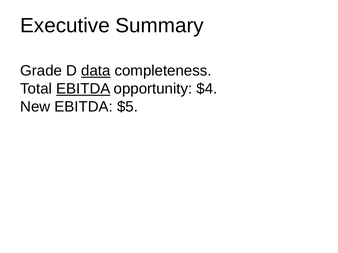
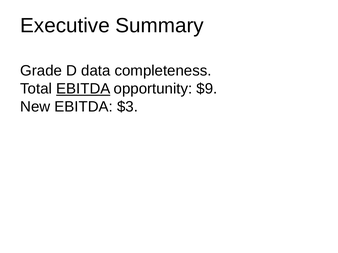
data underline: present -> none (96, 71)
$4: $4 -> $9 (207, 89)
$5: $5 -> $3 (128, 107)
